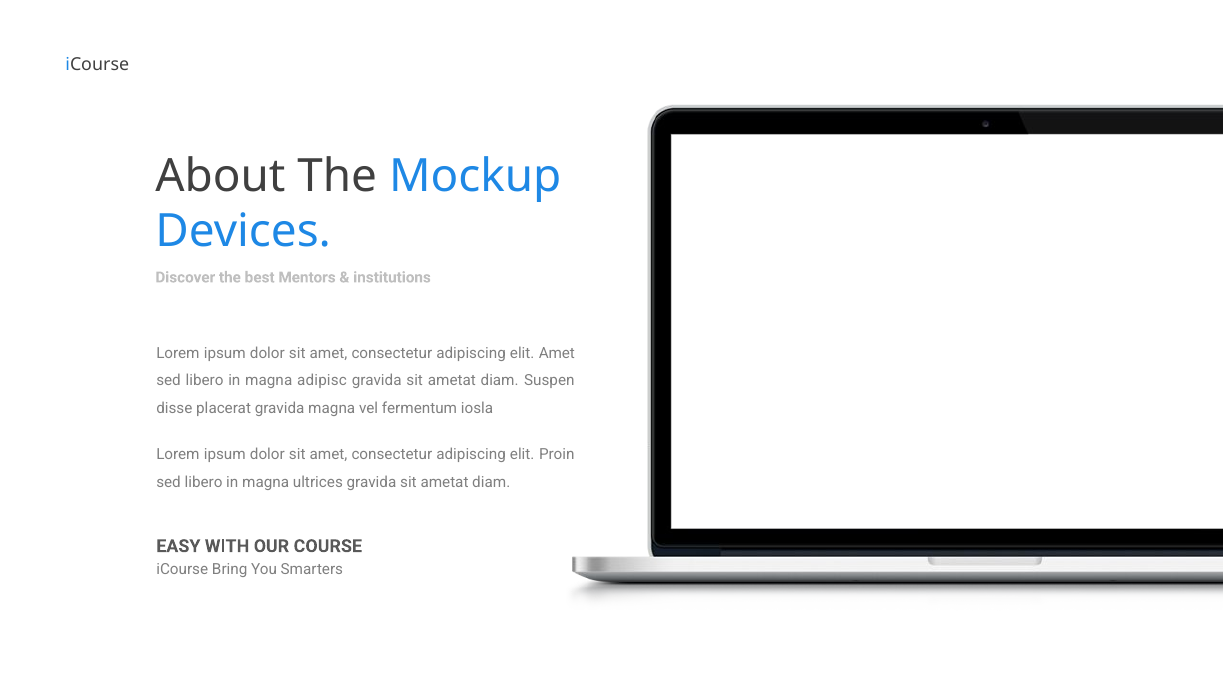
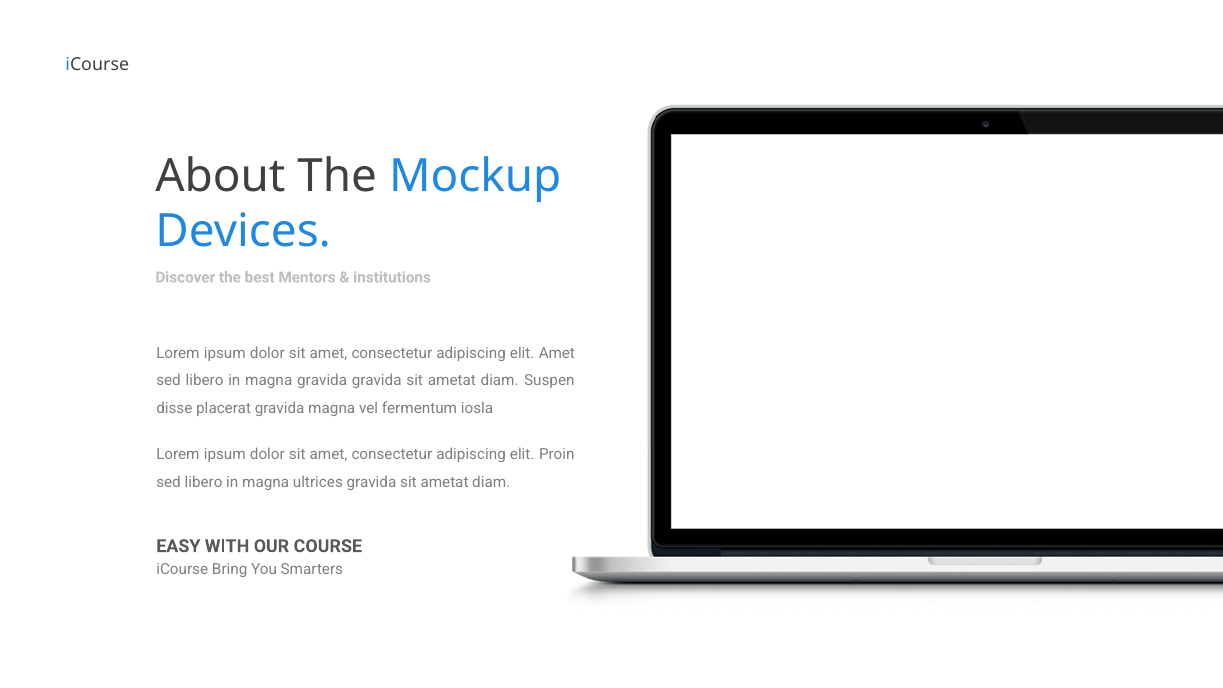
magna adipisc: adipisc -> gravida (322, 381)
